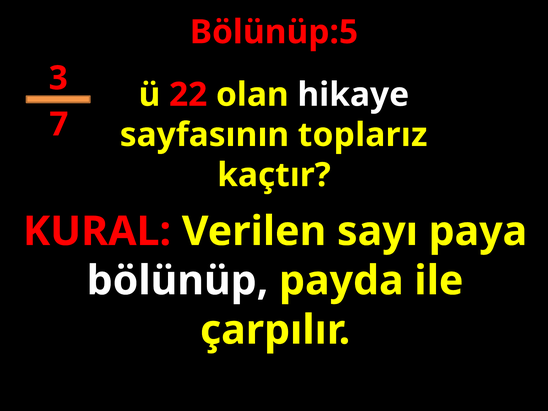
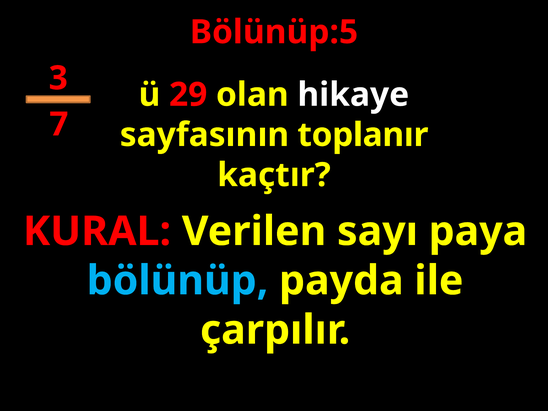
22: 22 -> 29 (188, 95)
toplarız: toplarız -> toplanır (363, 135)
bölünüp colour: white -> light blue (178, 281)
